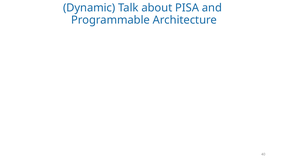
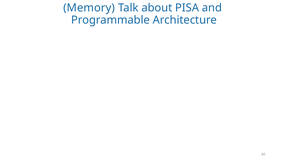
Dynamic: Dynamic -> Memory (89, 8)
